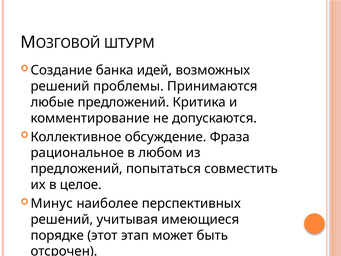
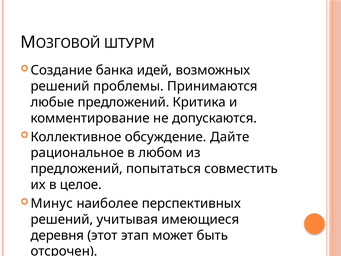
Фраза: Фраза -> Дайте (230, 137)
порядке: порядке -> деревня (57, 235)
